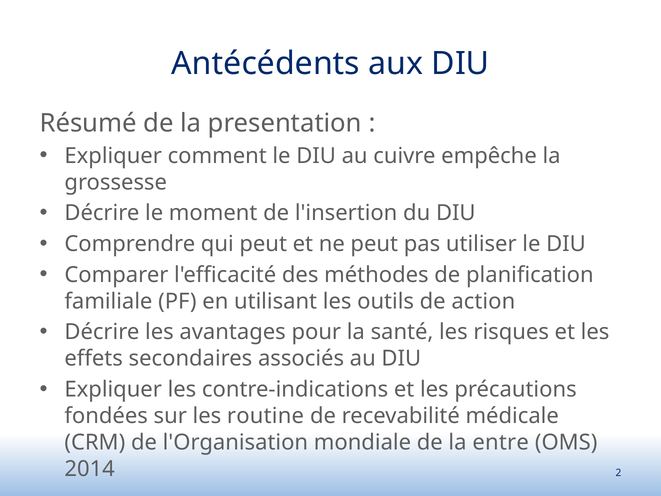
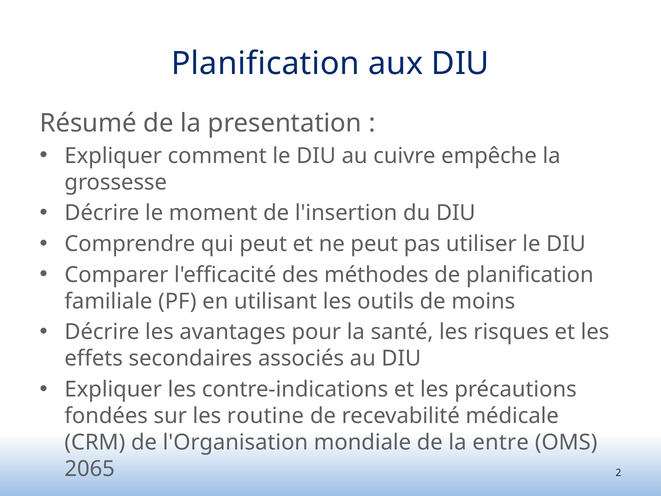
Antécédents: Antécédents -> Planification (266, 63)
action: action -> moins (483, 301)
2014: 2014 -> 2065 (90, 469)
